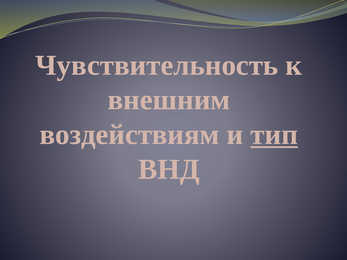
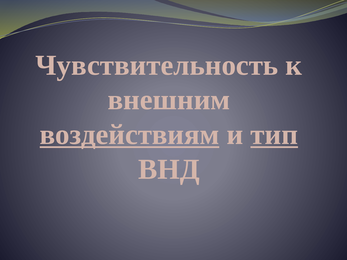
воздействиям underline: none -> present (130, 135)
